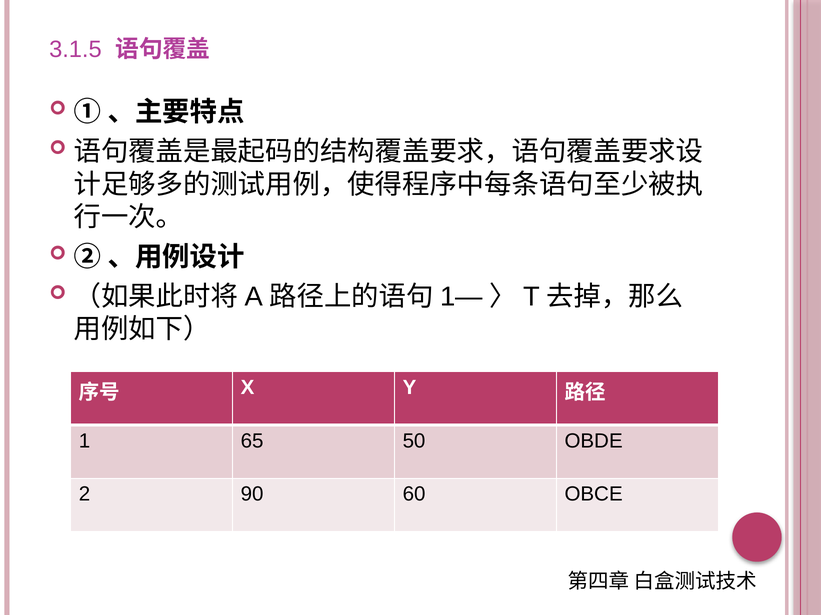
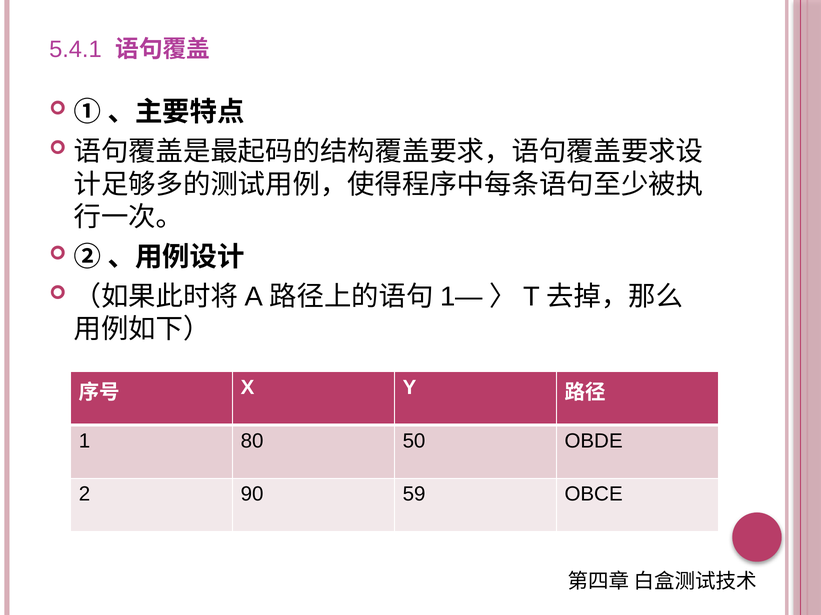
3.1.5: 3.1.5 -> 5.4.1 (75, 49)
65: 65 -> 80 (252, 441)
60: 60 -> 59 (414, 495)
